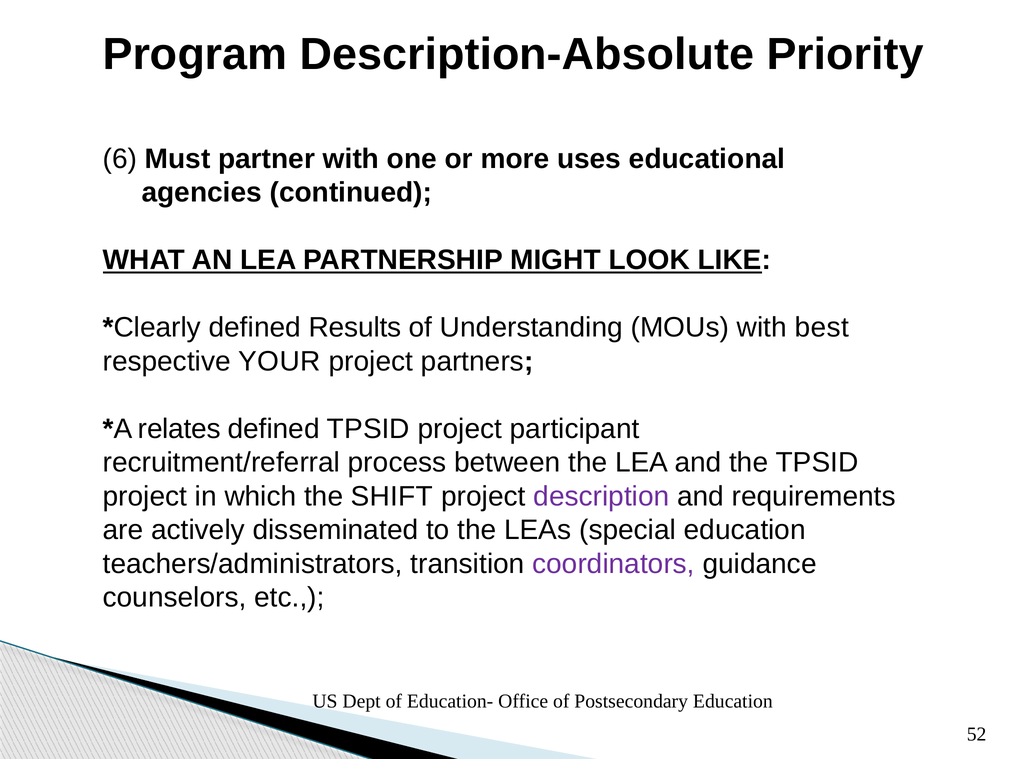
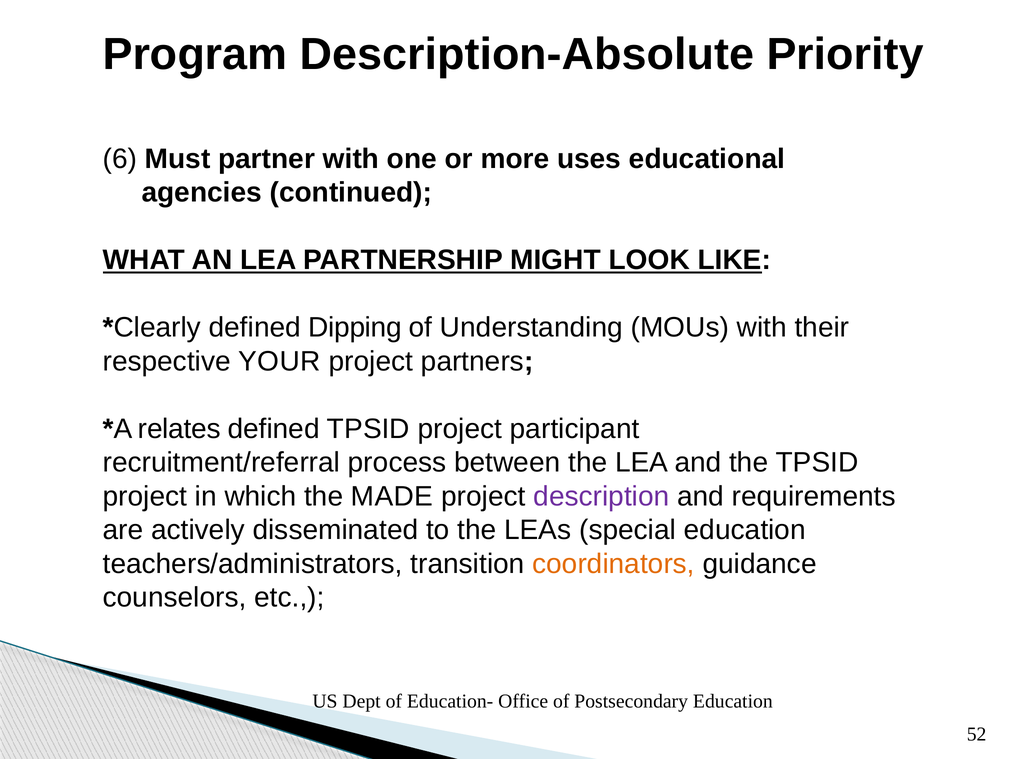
Results: Results -> Dipping (355, 327)
best: best -> their (822, 327)
SHIFT: SHIFT -> MADE (392, 496)
coordinators colour: purple -> orange (613, 563)
